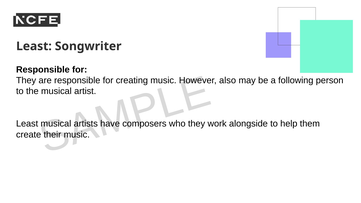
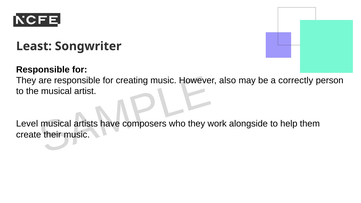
following: following -> correctly (296, 80)
Least: Least -> Level (27, 124)
